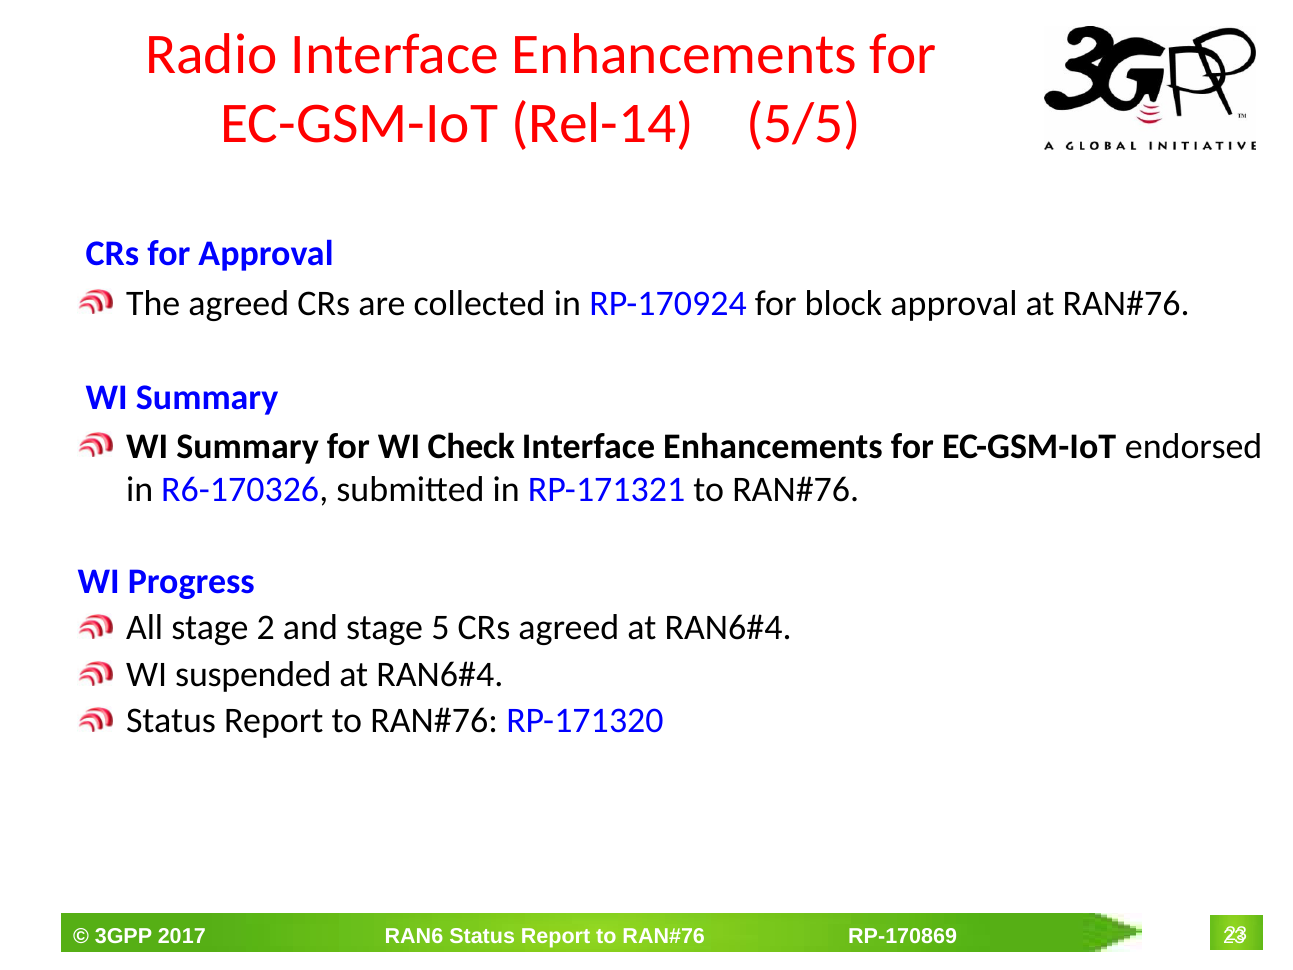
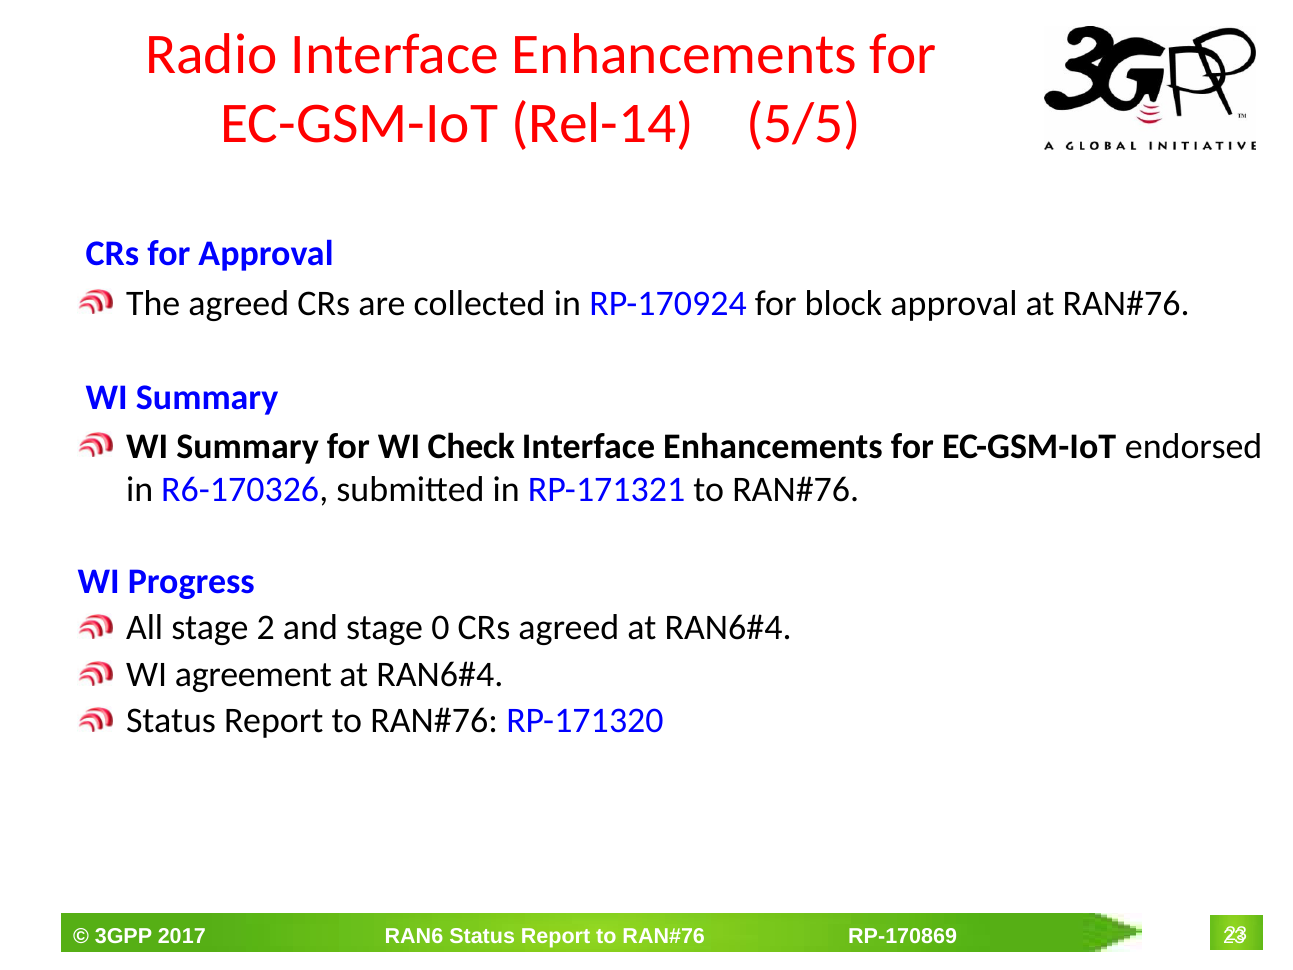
5: 5 -> 0 (440, 628)
suspended: suspended -> agreement (253, 674)
